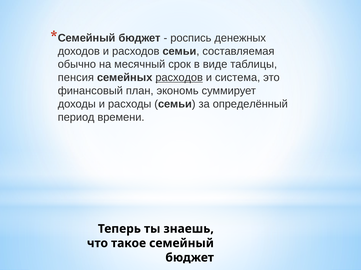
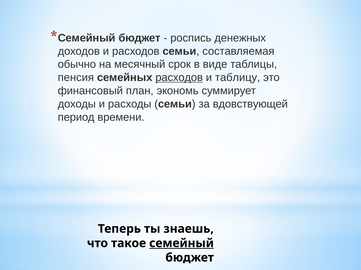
система: система -> таблицу (238, 78)
определённый: определённый -> вдовствующей (250, 104)
семейный underline: none -> present (182, 244)
